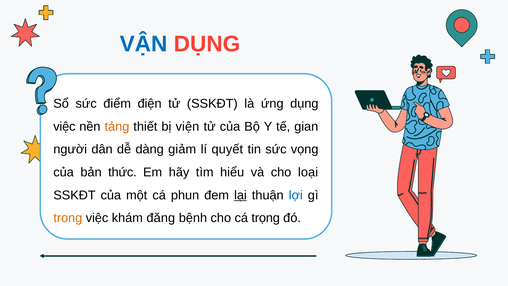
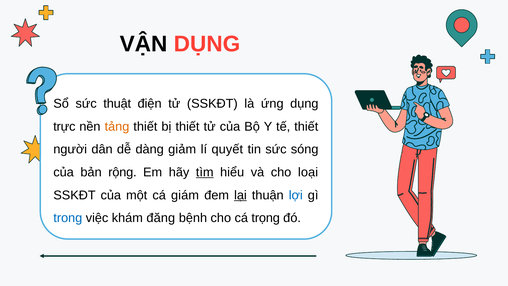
VẬN colour: blue -> black (144, 44)
điểm: điểm -> thuật (117, 104)
việc: việc -> trực (64, 126)
bị viện: viện -> thiết (187, 126)
tế gian: gian -> thiết (306, 126)
vọng: vọng -> sóng (305, 149)
thức: thức -> rộng (122, 172)
tìm underline: none -> present (205, 172)
phun: phun -> giám (185, 195)
trong colour: orange -> blue (68, 218)
